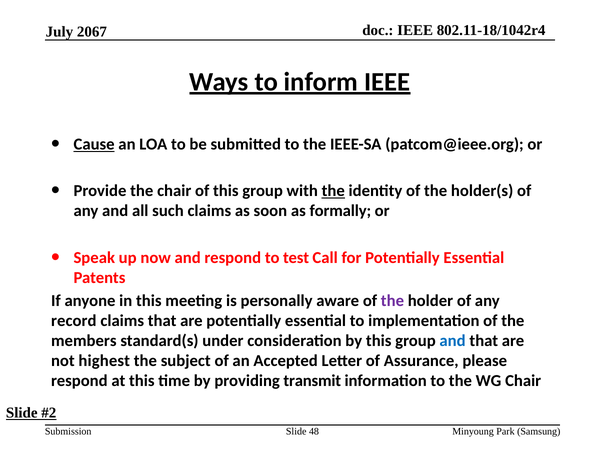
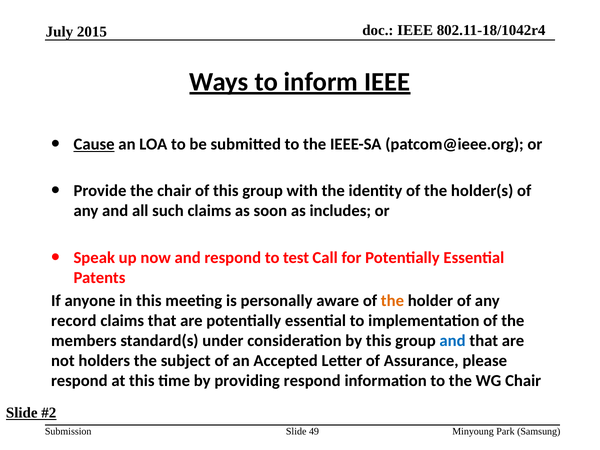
2067: 2067 -> 2015 (92, 32)
the underline: present -> none (333, 191)
formally: formally -> includes (340, 211)
the colour: purple -> orange (392, 301)
highest: highest -> holders (104, 361)
providing transmit: transmit -> respond (312, 381)
48: 48 -> 49 (314, 432)
